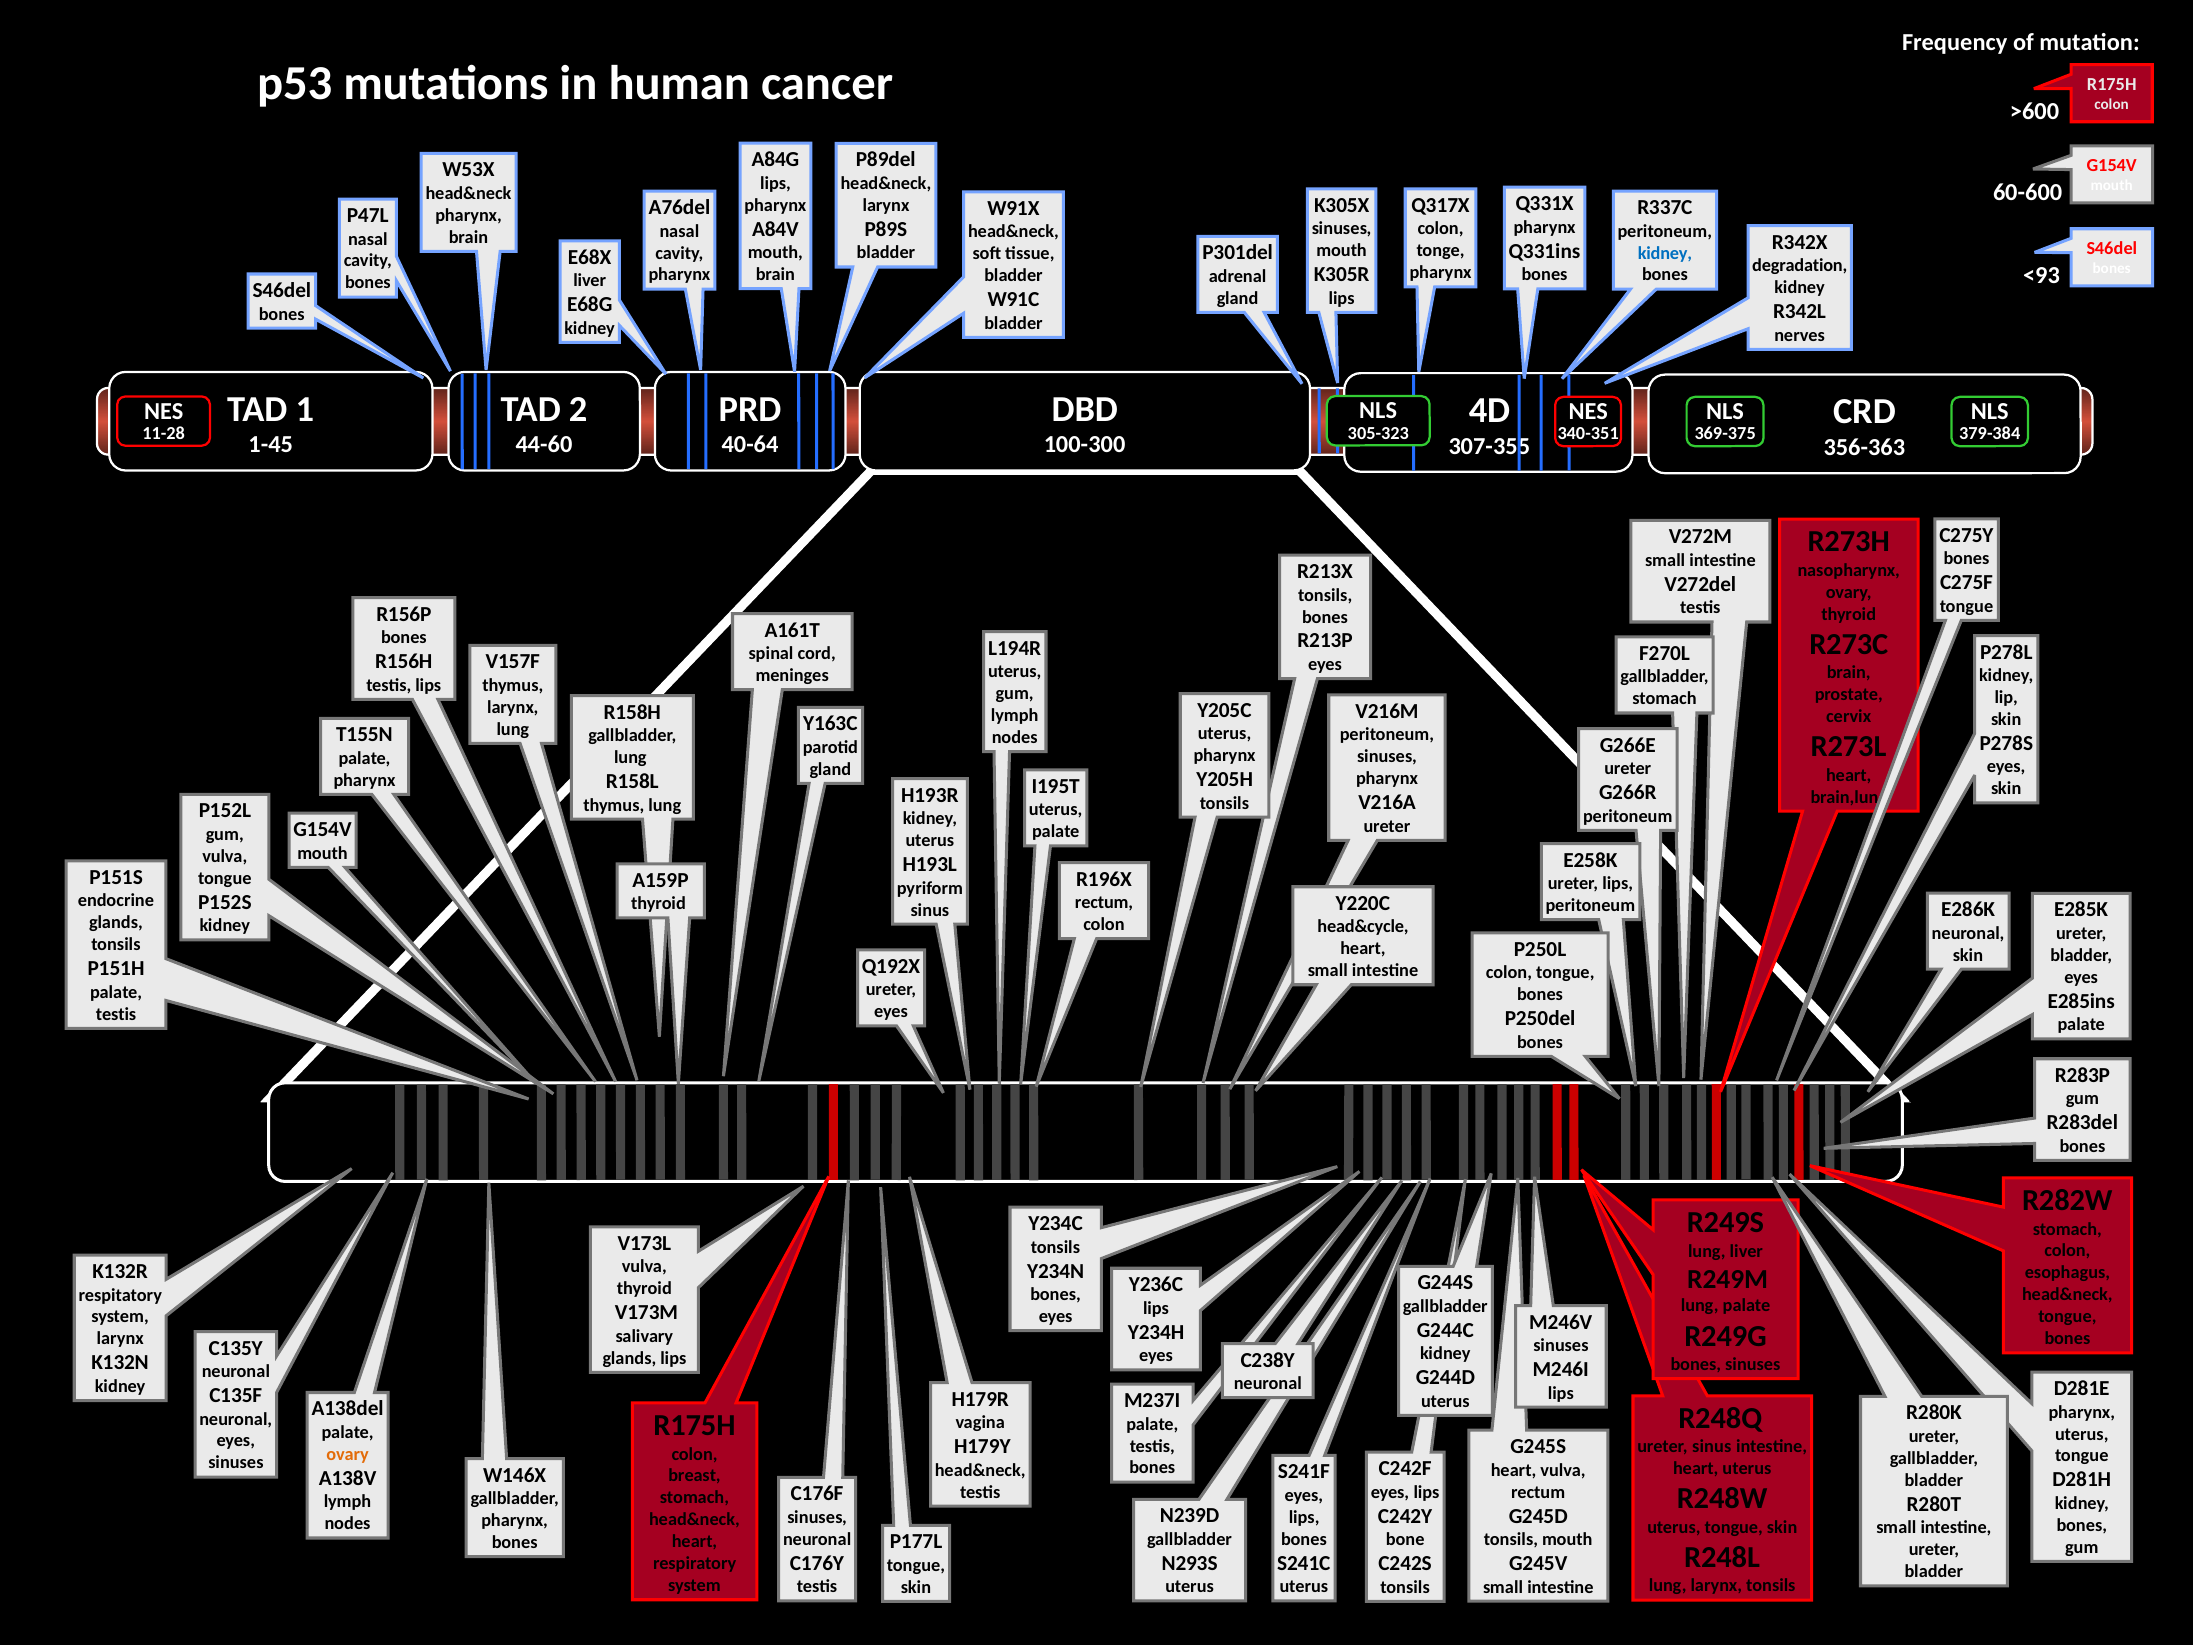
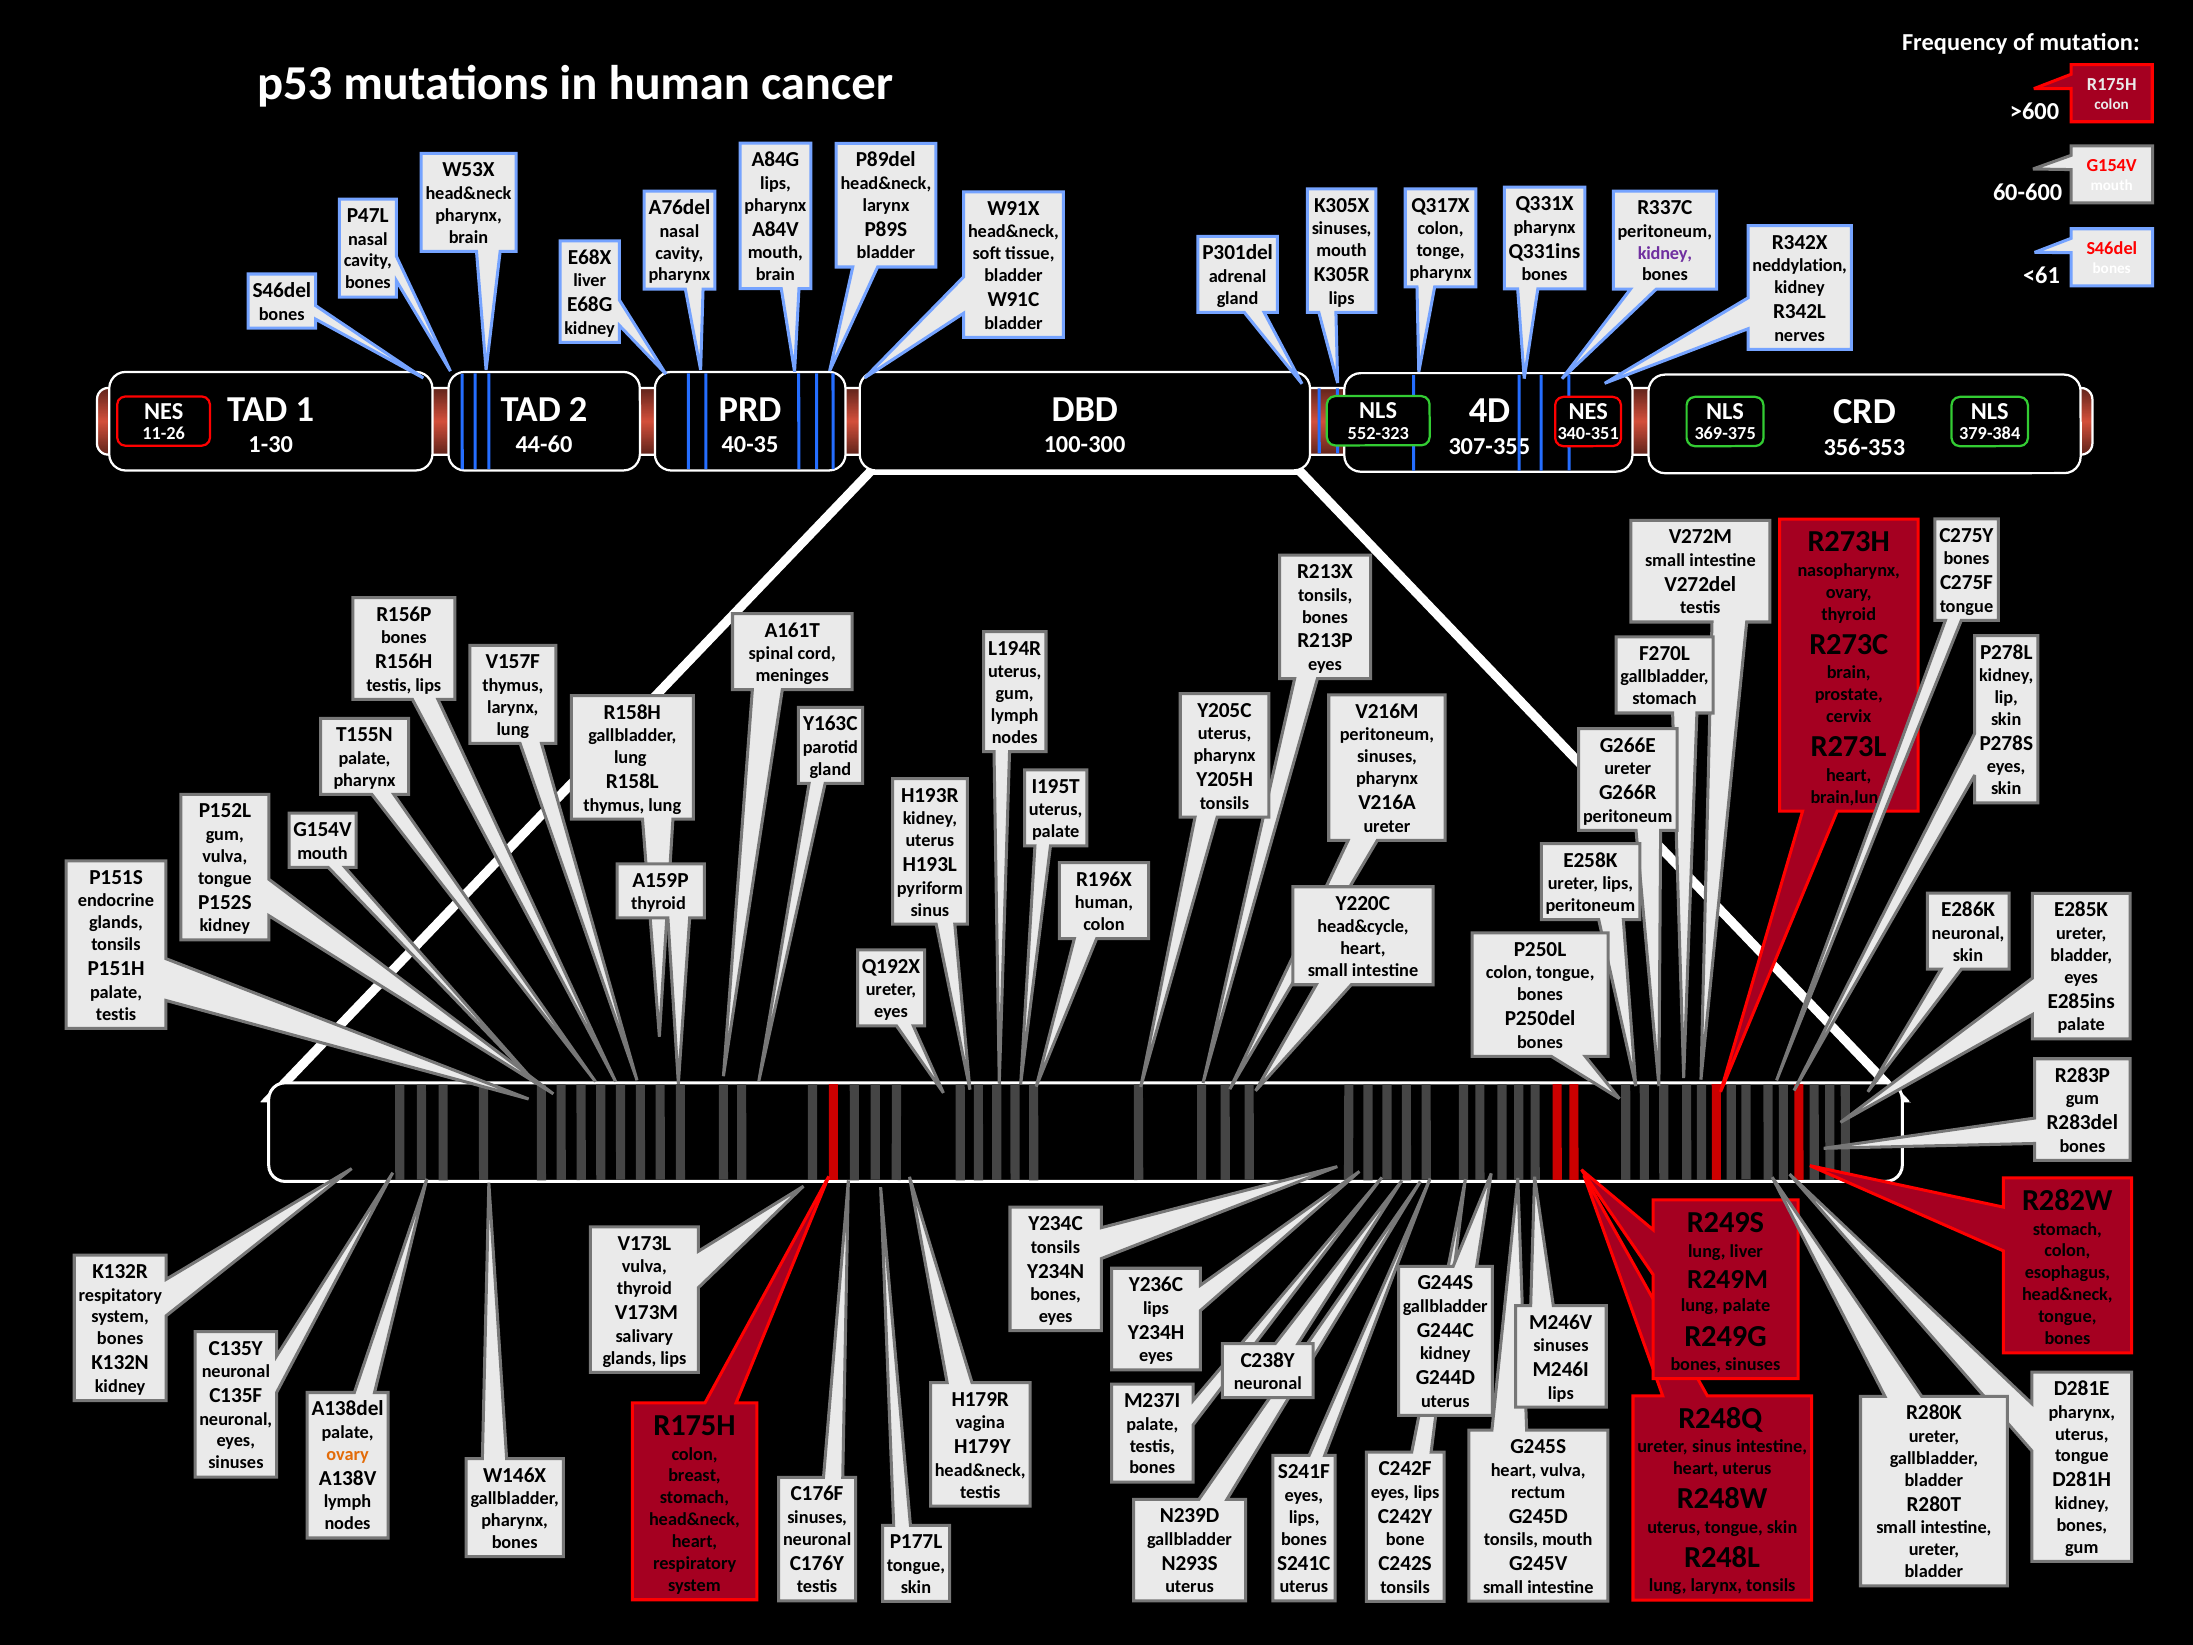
kidney colour: blue -> purple (1665, 253)
degradation: degradation -> neddylation (1800, 266)
<93: <93 -> <61 (2041, 276)
305-323: 305-323 -> 552-323 (1378, 433)
11-28: 11-28 -> 11-26 (164, 433)
1-45: 1-45 -> 1-30 (271, 445)
40-64: 40-64 -> 40-35 (750, 445)
356-363: 356-363 -> 356-353 (1864, 447)
rectum: rectum -> human (1104, 903)
larynx: larynx -> bones (120, 1339)
